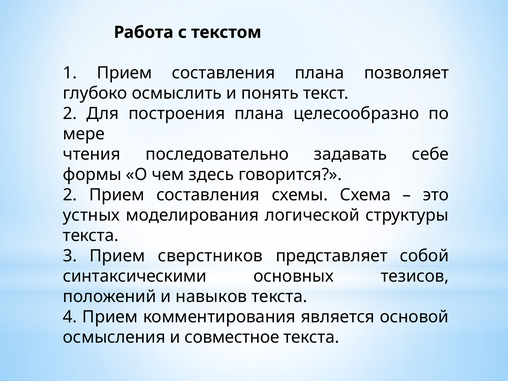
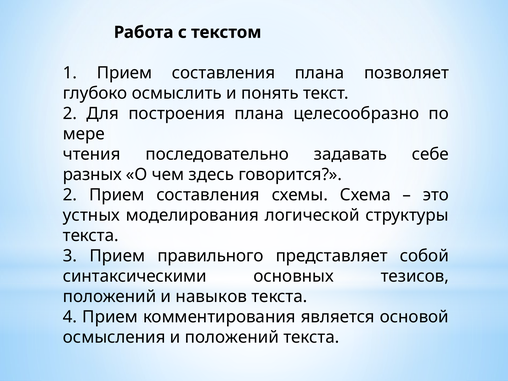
формы: формы -> разных (92, 175)
сверстников: сверстников -> правильного (210, 256)
и совместное: совместное -> положений (232, 337)
